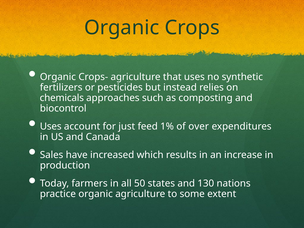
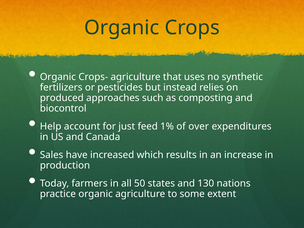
chemicals: chemicals -> produced (62, 98)
Uses: Uses -> Help (51, 126)
